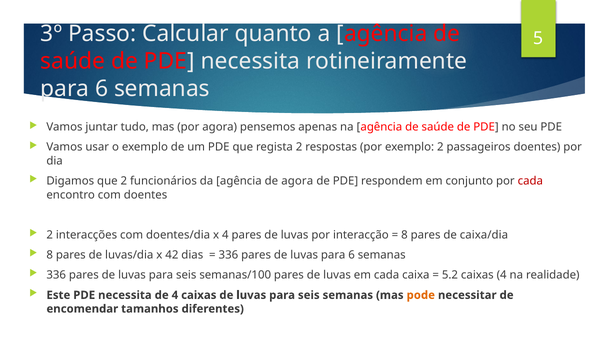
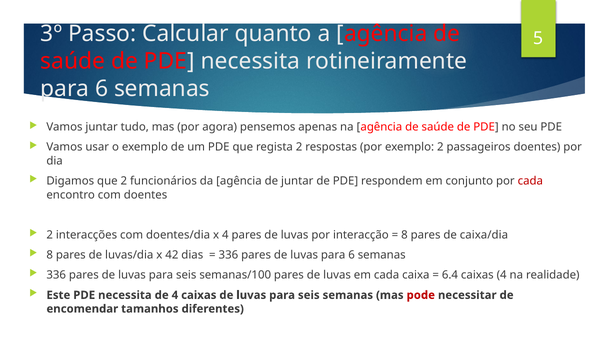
de agora: agora -> juntar (297, 181)
5.2: 5.2 -> 6.4 (450, 275)
pode colour: orange -> red (421, 295)
